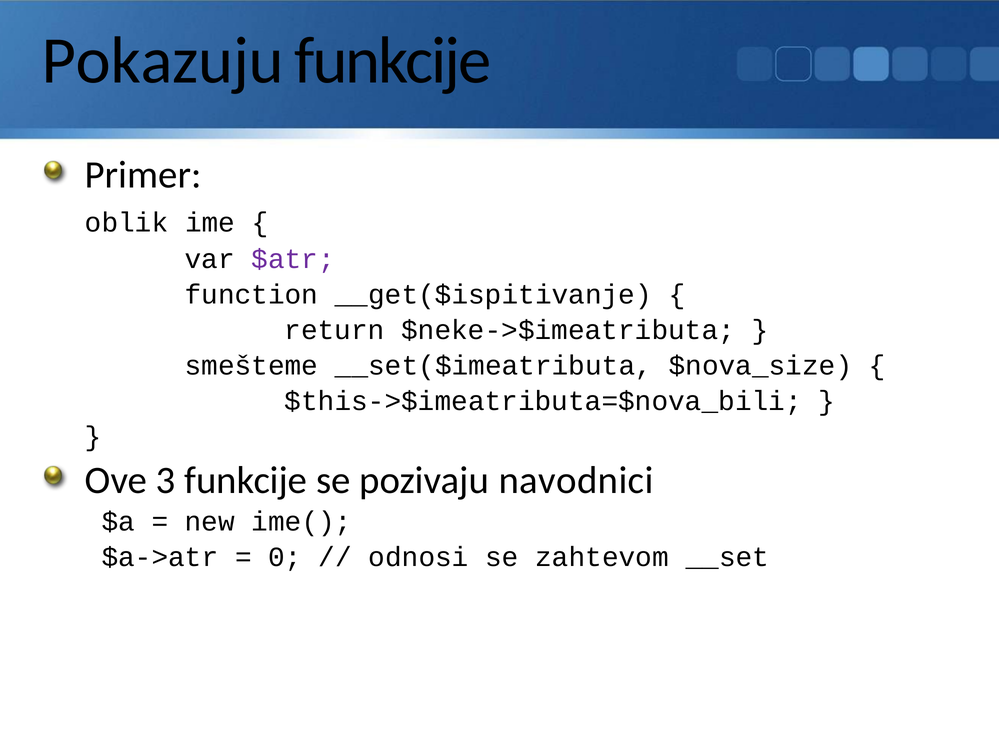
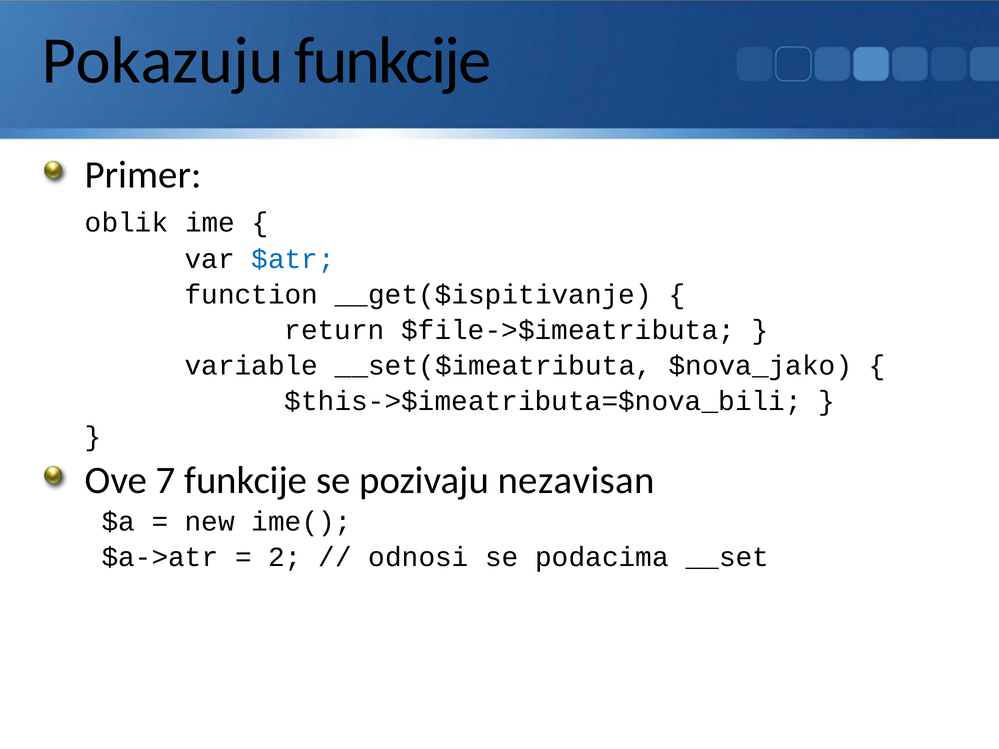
$atr colour: purple -> blue (293, 259)
$neke->$imeatributa: $neke->$imeatributa -> $file->$imeatributa (568, 330)
smešteme: smešteme -> variable (251, 366)
$nova_size: $nova_size -> $nova_jako (760, 366)
3: 3 -> 7 (166, 480)
navodnici: navodnici -> nezavisan (576, 480)
0: 0 -> 2 (285, 557)
zahtevom: zahtevom -> podacima (602, 557)
